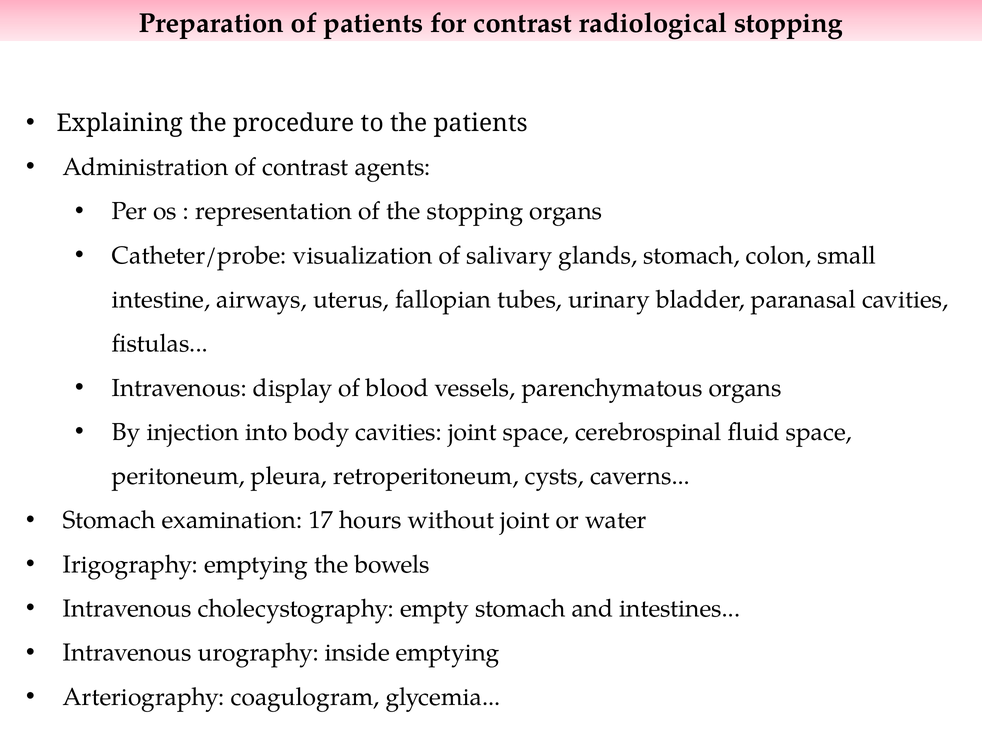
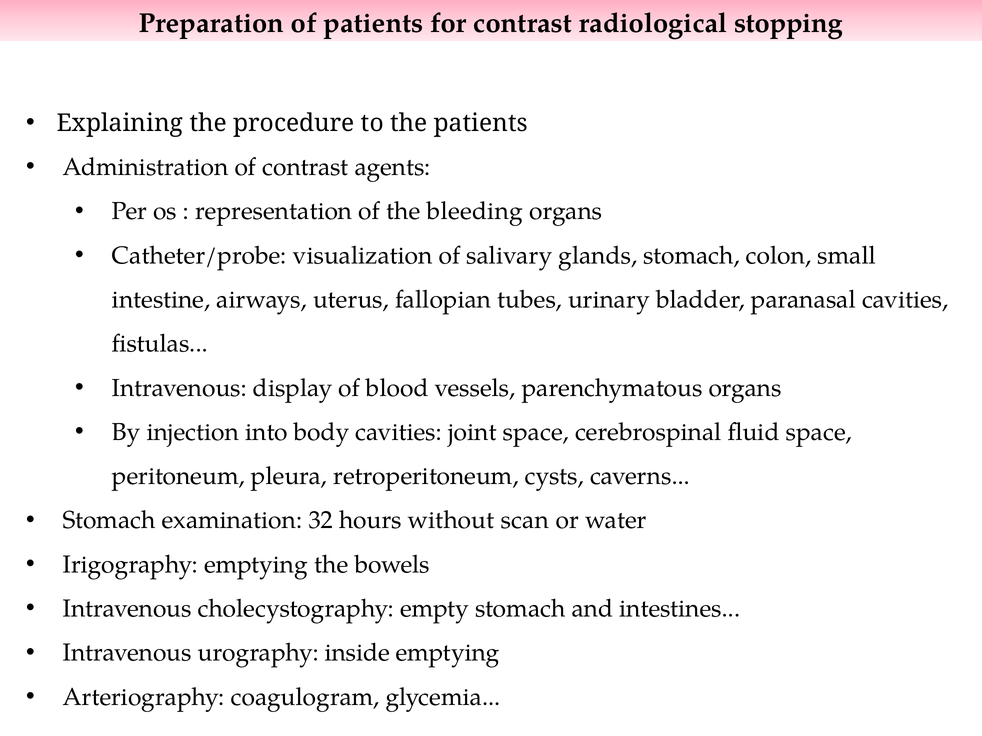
the stopping: stopping -> bleeding (475, 211)
17: 17 -> 32 (321, 521)
without joint: joint -> scan (525, 521)
